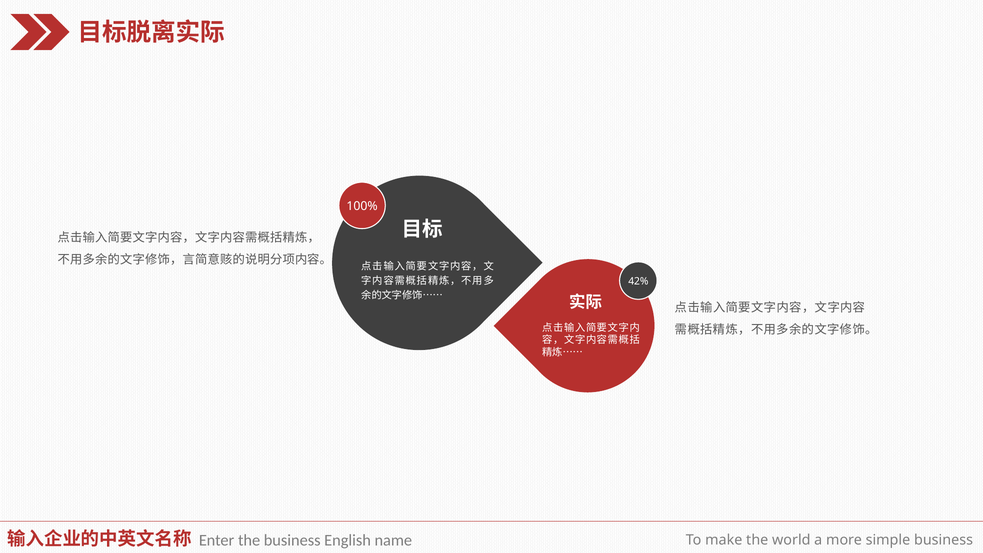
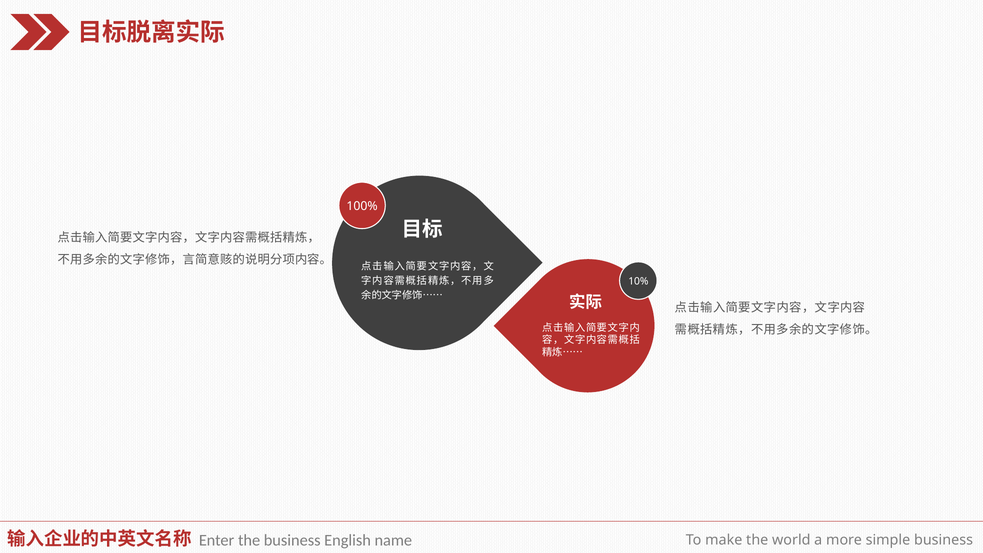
42%: 42% -> 10% (638, 281)
